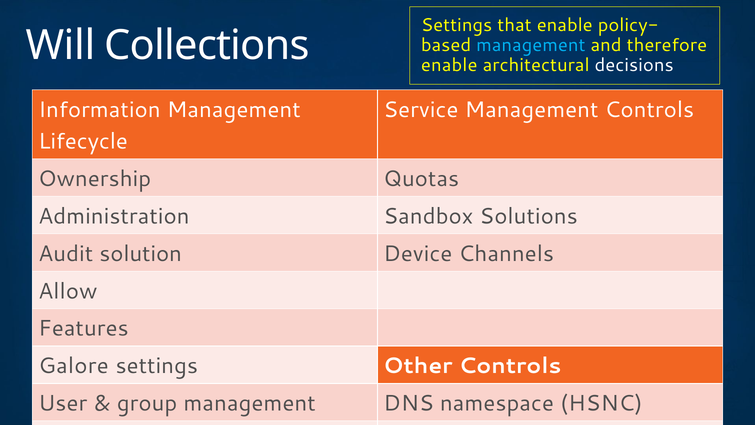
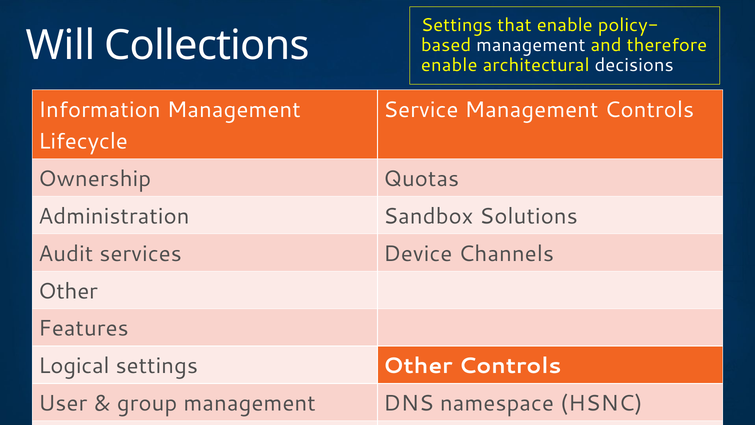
management colour: light blue -> white (531, 45)
solution: solution -> services (141, 254)
Allow: Allow -> Other (68, 291)
Galore: Galore -> Logical (74, 366)
